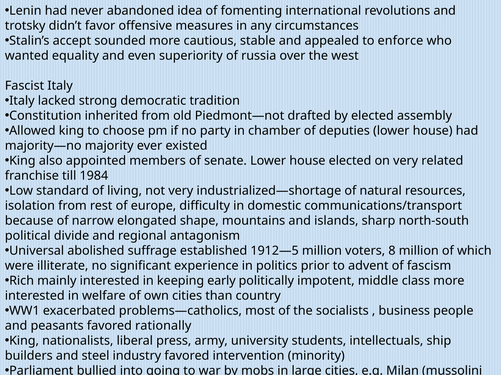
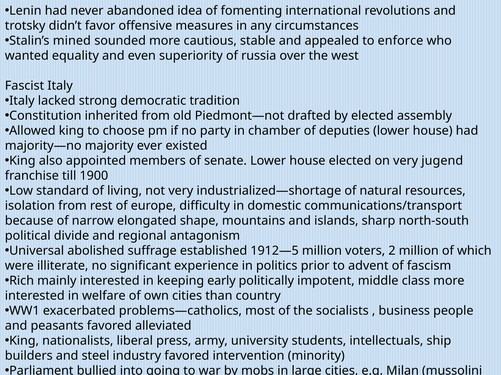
accept: accept -> mined (72, 41)
related: related -> jugend (442, 161)
1984: 1984 -> 1900 (94, 176)
8: 8 -> 2 (392, 251)
rationally: rationally -> alleviated (163, 326)
